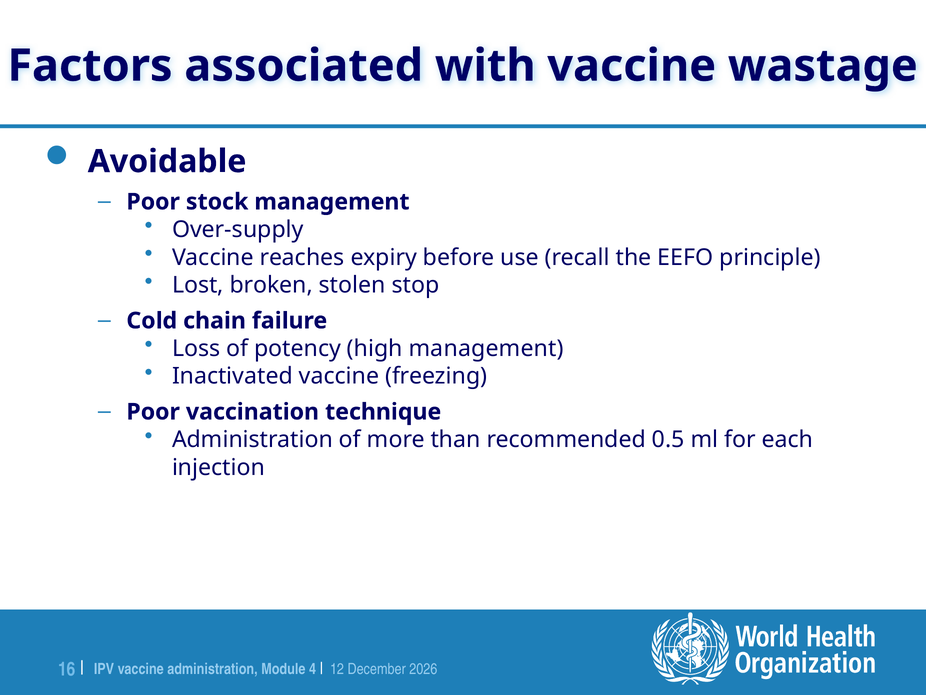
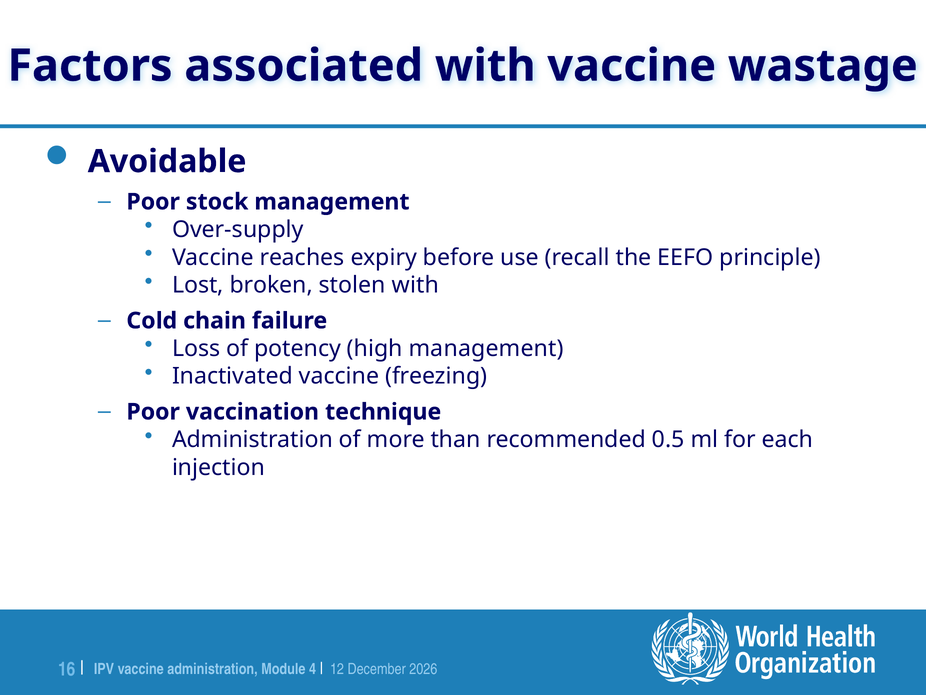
stolen stop: stop -> with (415, 285)
